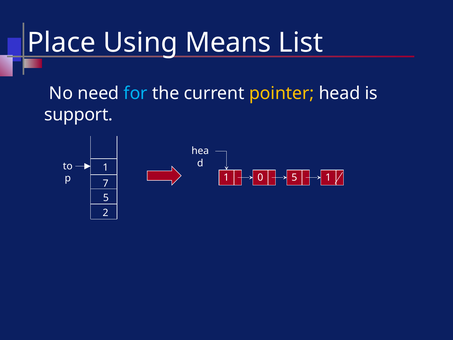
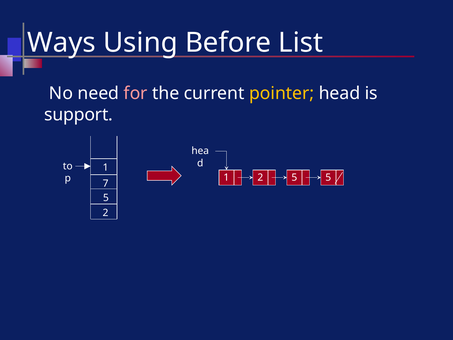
Place: Place -> Ways (61, 43)
Means: Means -> Before (228, 43)
for colour: light blue -> pink (136, 93)
1 0: 0 -> 2 (260, 177)
5 1: 1 -> 5 (328, 177)
